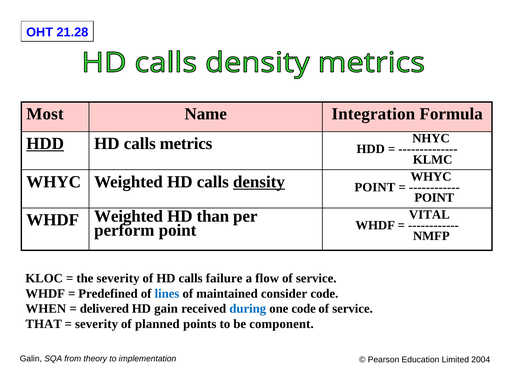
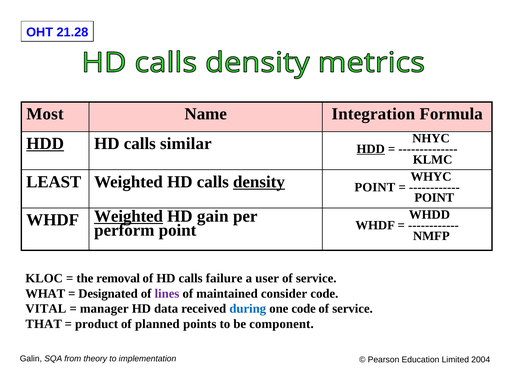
metrics: metrics -> similar (186, 144)
HDD underline: none -> present (371, 149)
WHYC: WHYC -> LEAST (54, 182)
VITAL: VITAL -> WHDD (429, 215)
Weighted underline: none -> present (129, 216)
than: than -> gain (213, 216)
the severity: severity -> removal (118, 278)
flow: flow -> user (267, 278)
WHDF: WHDF -> WHAT (45, 293)
Predefined: Predefined -> Designated (108, 293)
lines colour: blue -> purple (167, 293)
WHEN: WHEN -> VITAL (46, 309)
delivered: delivered -> manager (104, 309)
gain: gain -> data (166, 309)
severity: severity -> product (97, 324)
